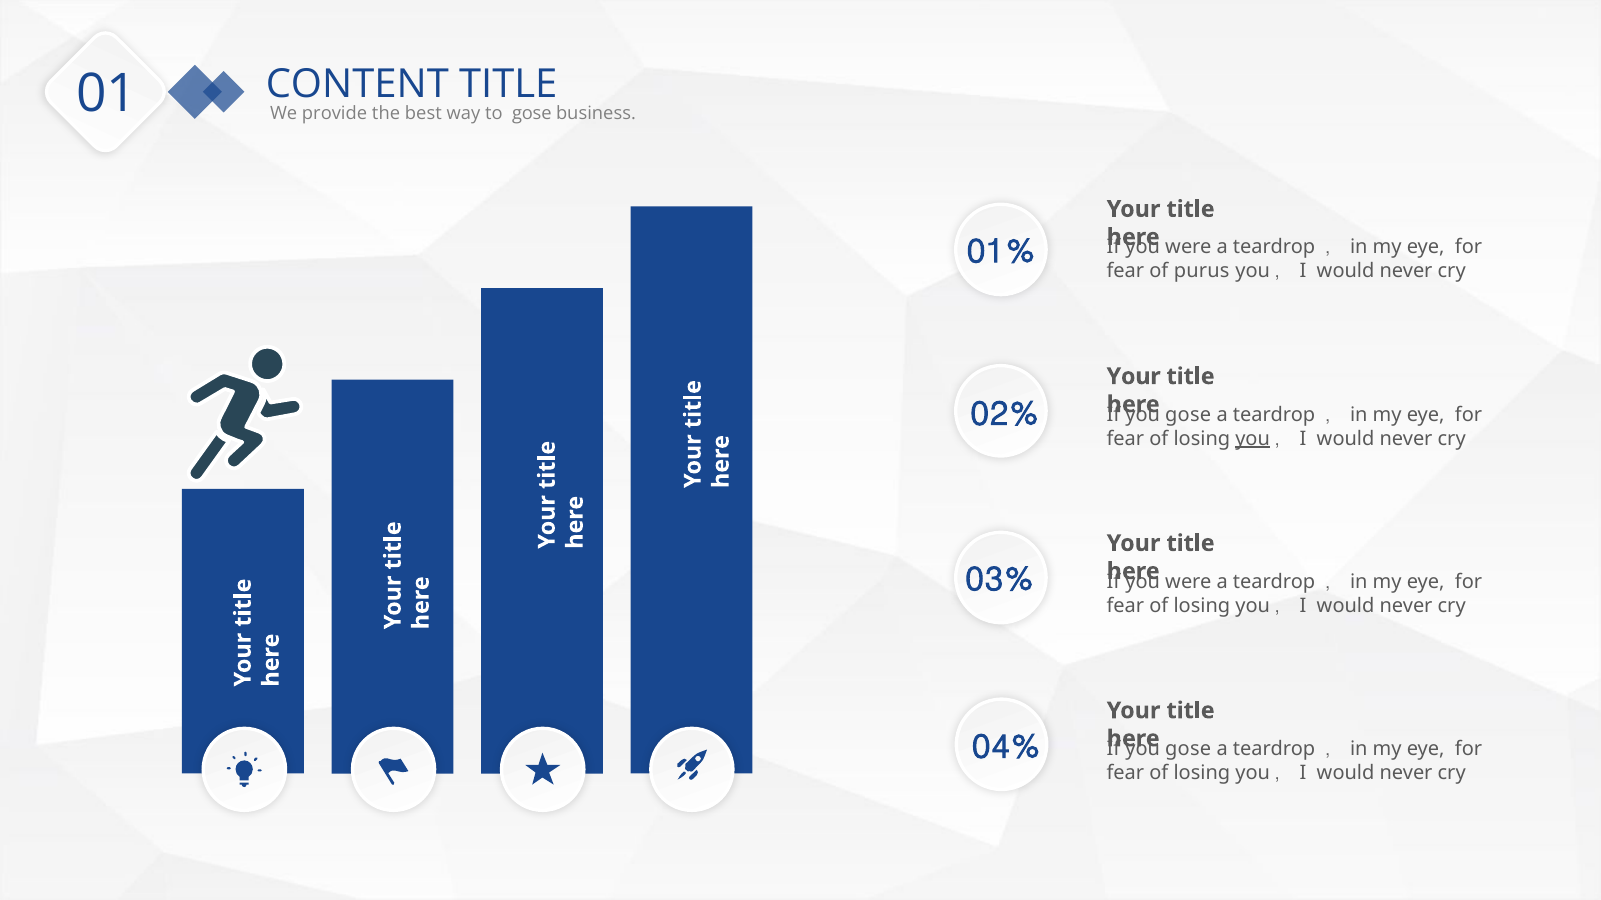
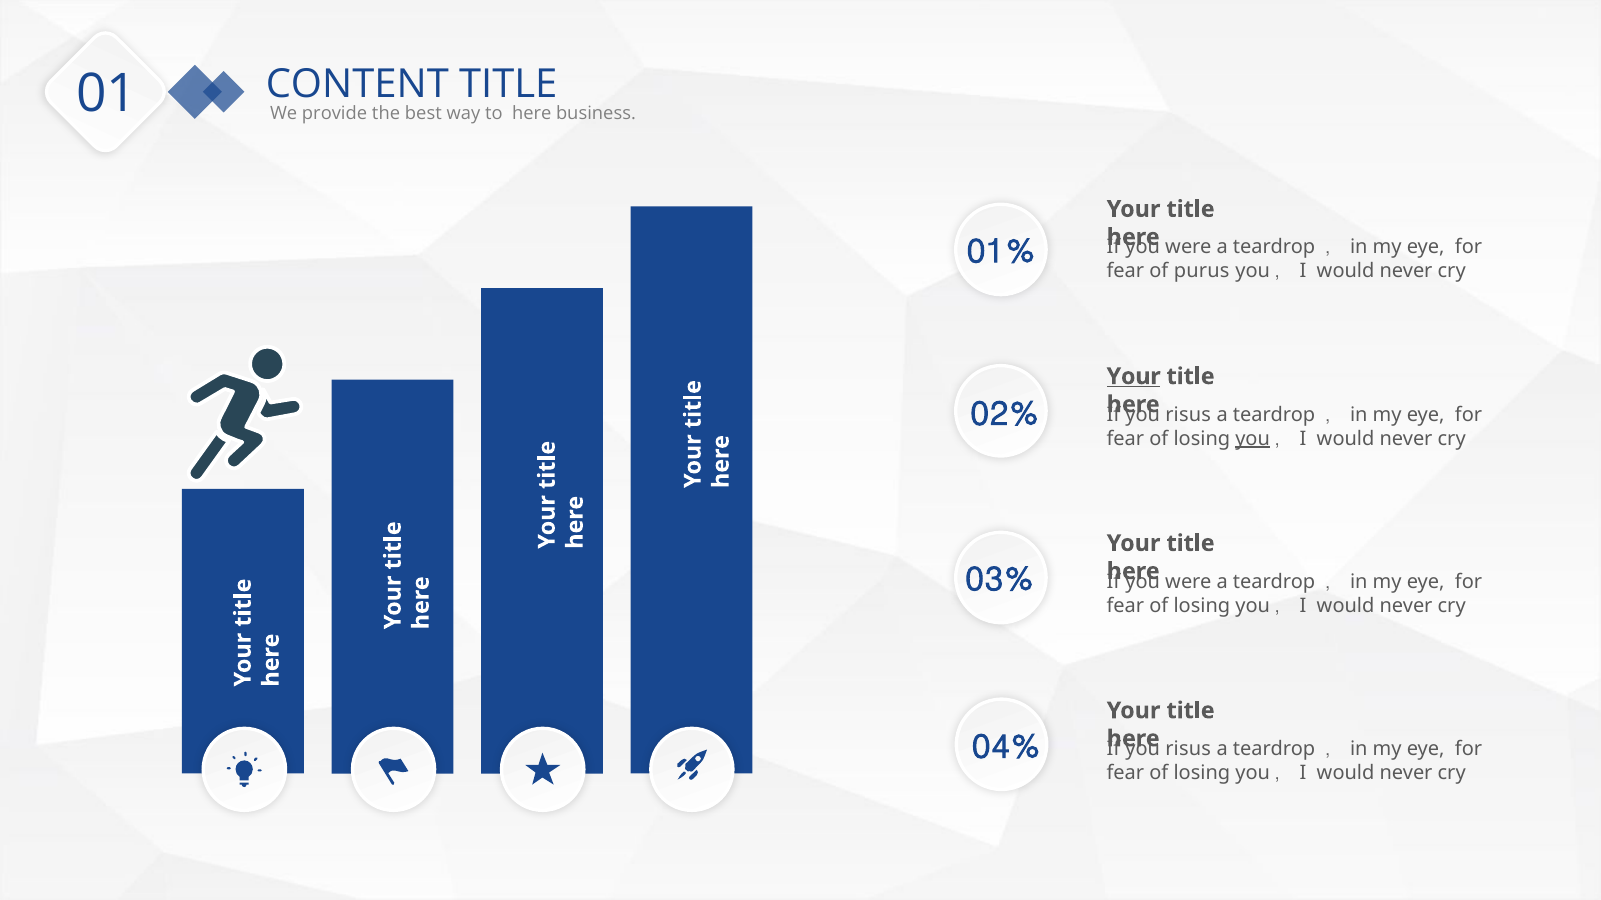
to gose: gose -> here (532, 113)
Your underline: none -> present (1134, 377)
gose: gose -> risus (1188, 415)
gose: gose -> risus (1188, 749)
